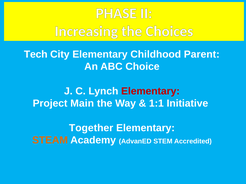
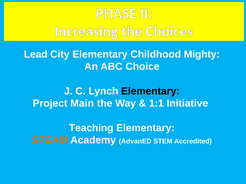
Tech: Tech -> Lead (36, 54)
Parent: Parent -> Mighty (202, 54)
Elementary colour: red -> black (150, 91)
Together: Together -> Teaching (91, 128)
